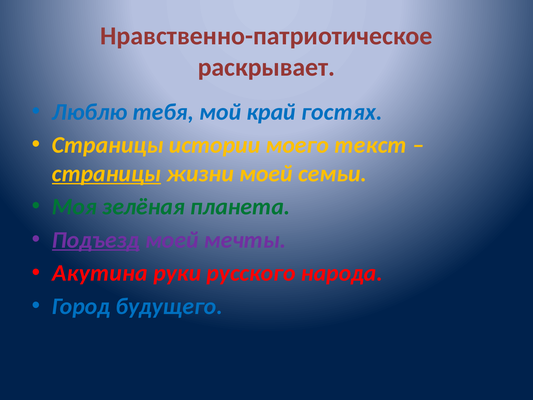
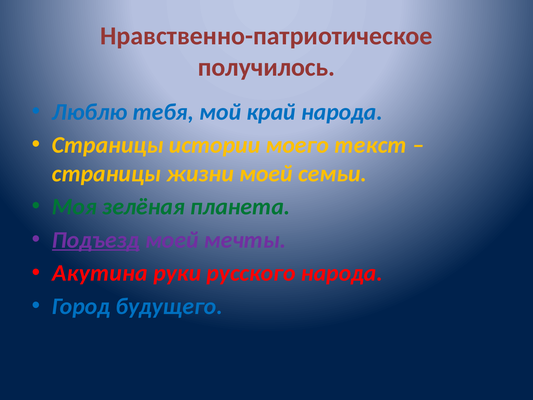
раскрывает: раскрывает -> получилось (267, 67)
край гостях: гостях -> народа (342, 112)
страницы underline: present -> none (106, 173)
